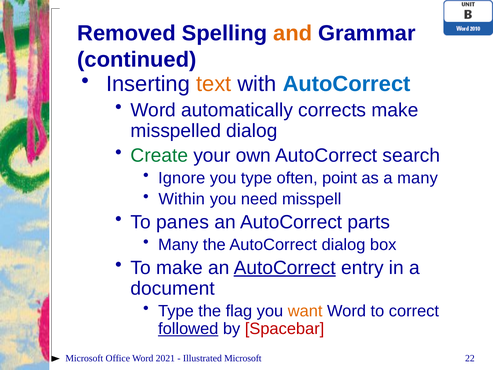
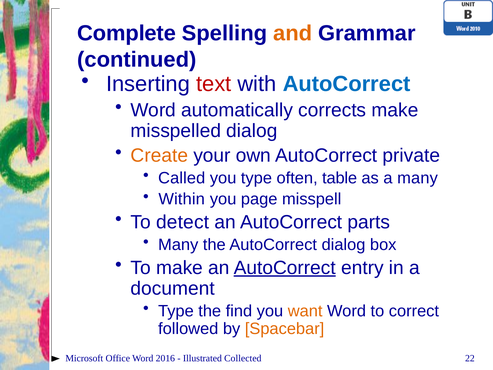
Removed: Removed -> Complete (127, 33)
text colour: orange -> red (214, 84)
Create colour: green -> orange (159, 155)
search: search -> private (411, 155)
Ignore: Ignore -> Called (182, 178)
point: point -> table (340, 178)
need: need -> page (259, 199)
panes: panes -> detect (183, 222)
flag: flag -> find (239, 311)
followed underline: present -> none (188, 328)
Spacebar colour: red -> orange (285, 328)
2021: 2021 -> 2016 (165, 358)
Illustrated Microsoft: Microsoft -> Collected (243, 358)
